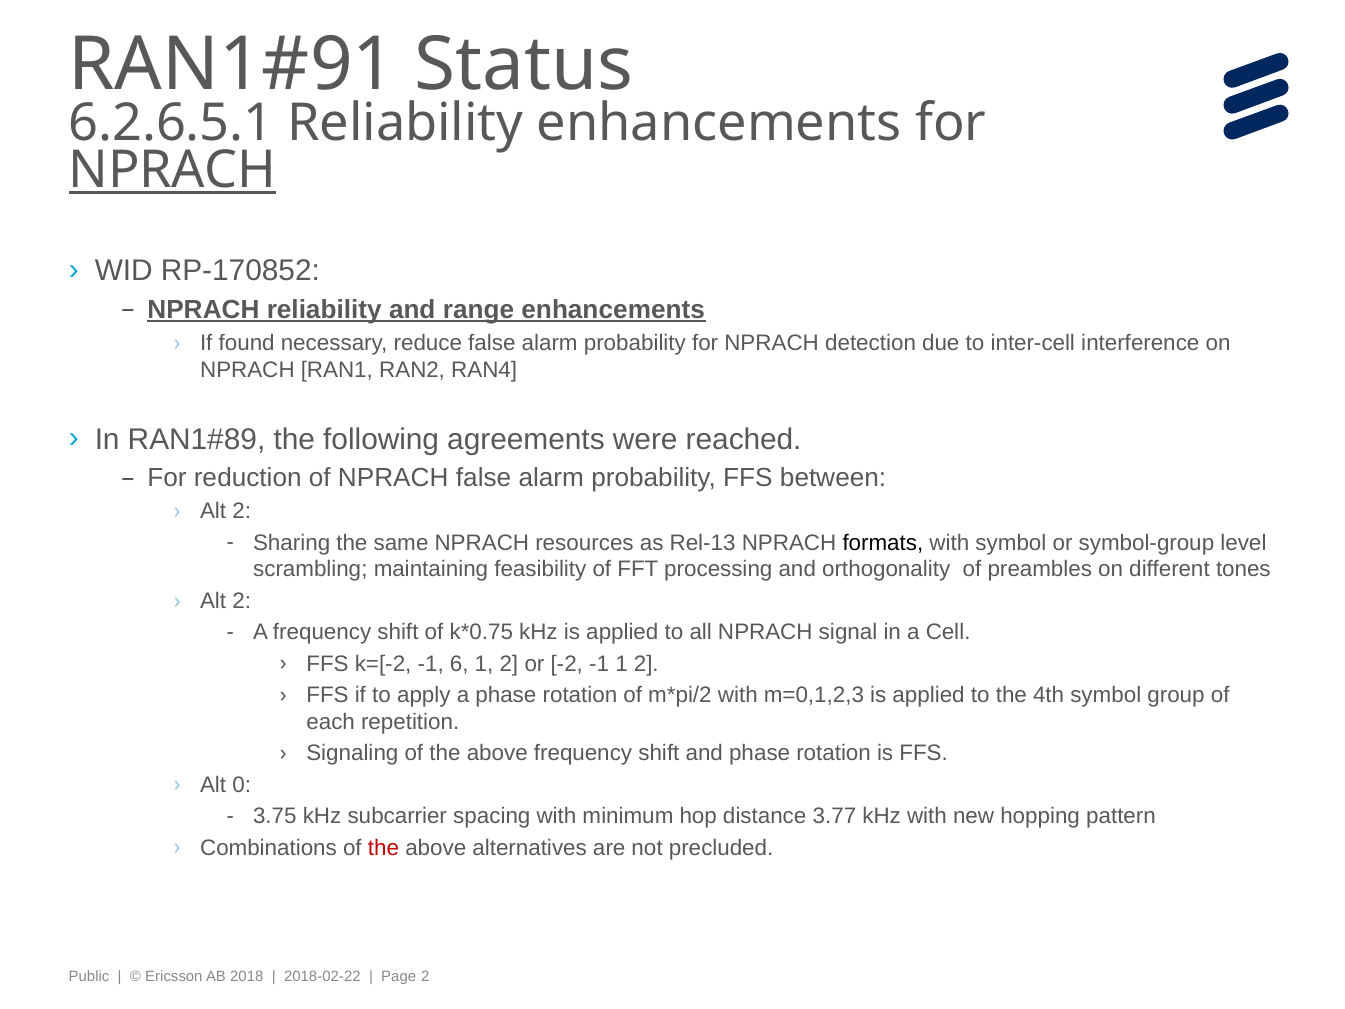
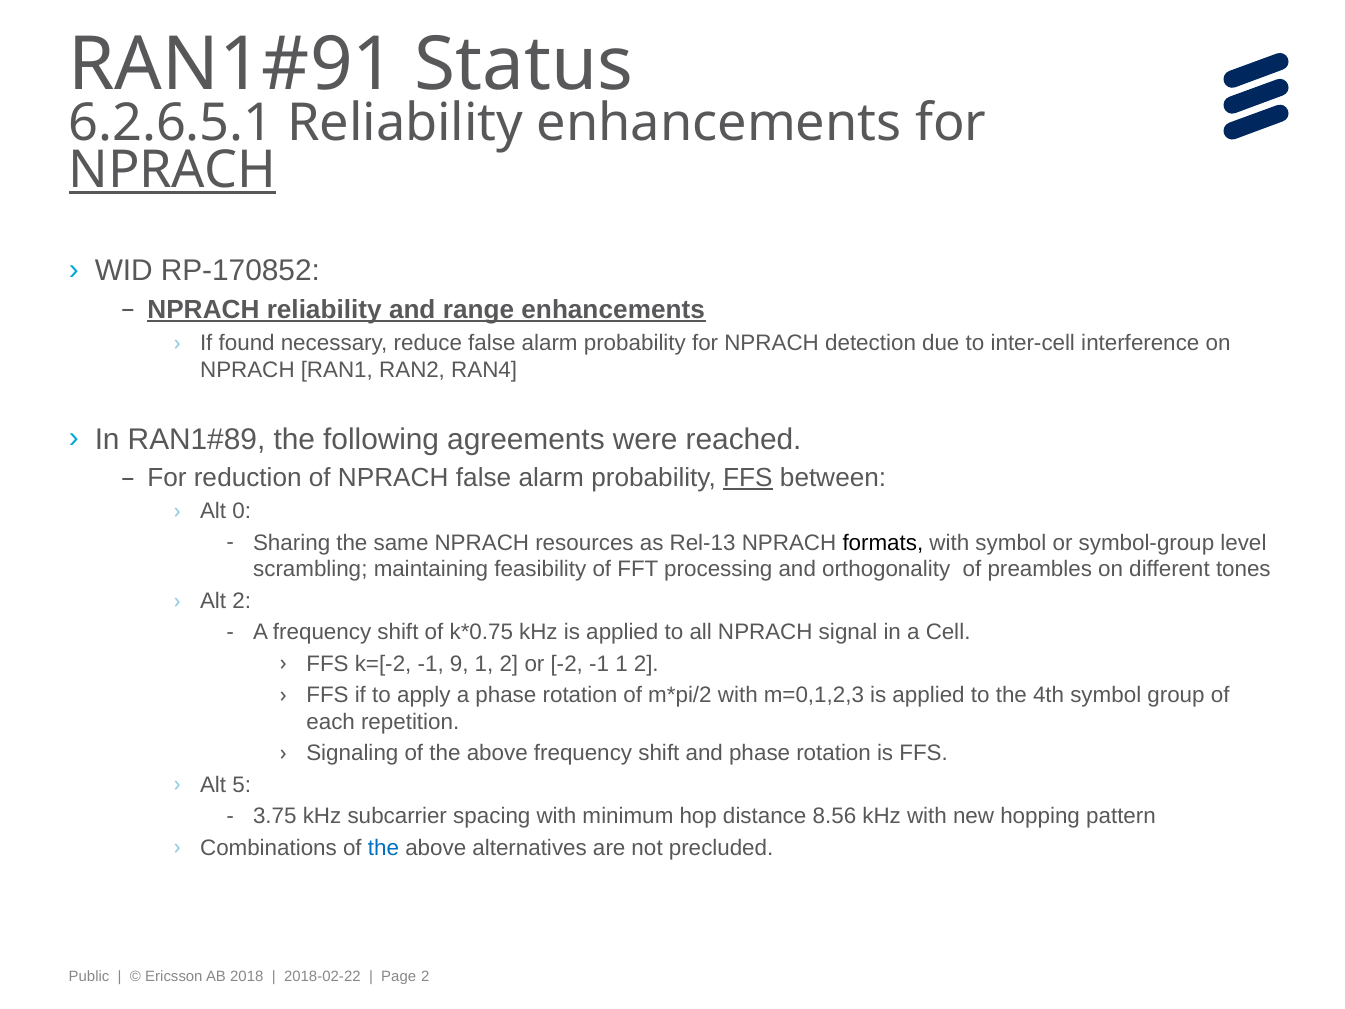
FFS underline: none -> present (748, 478)
2: 2 -> 0 (242, 511)
6: 6 -> 9 (459, 664)
0: 0 -> 5 (242, 785)
3.77: 3.77 -> 8.56 (834, 816)
the colour: red -> blue (383, 848)
